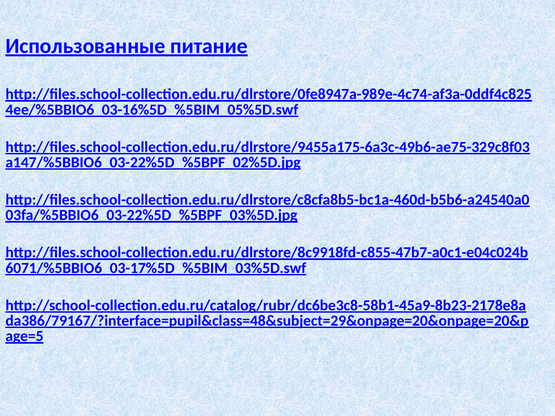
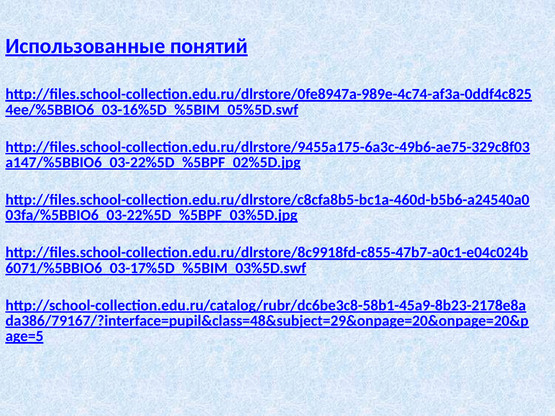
питание: питание -> понятий (209, 46)
